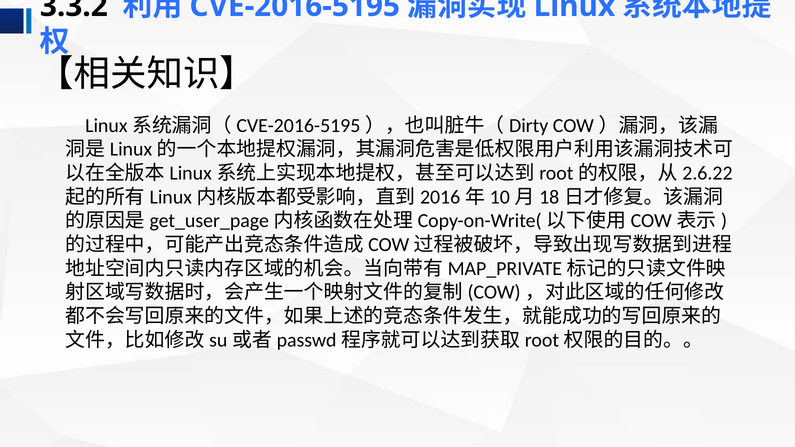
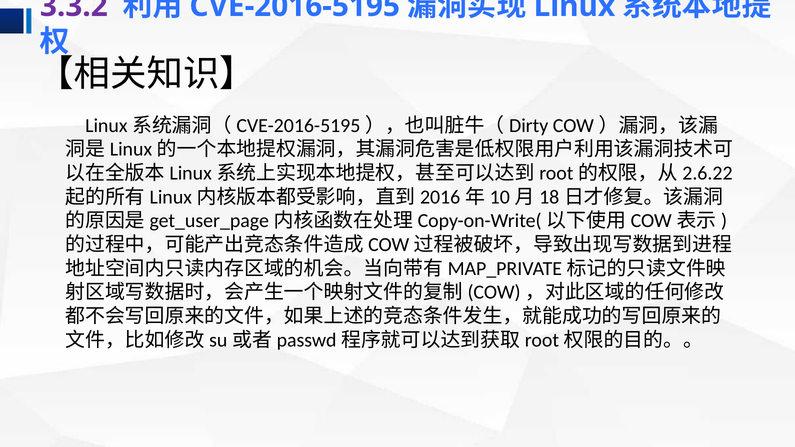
3.3.2 colour: black -> purple (74, 6)
